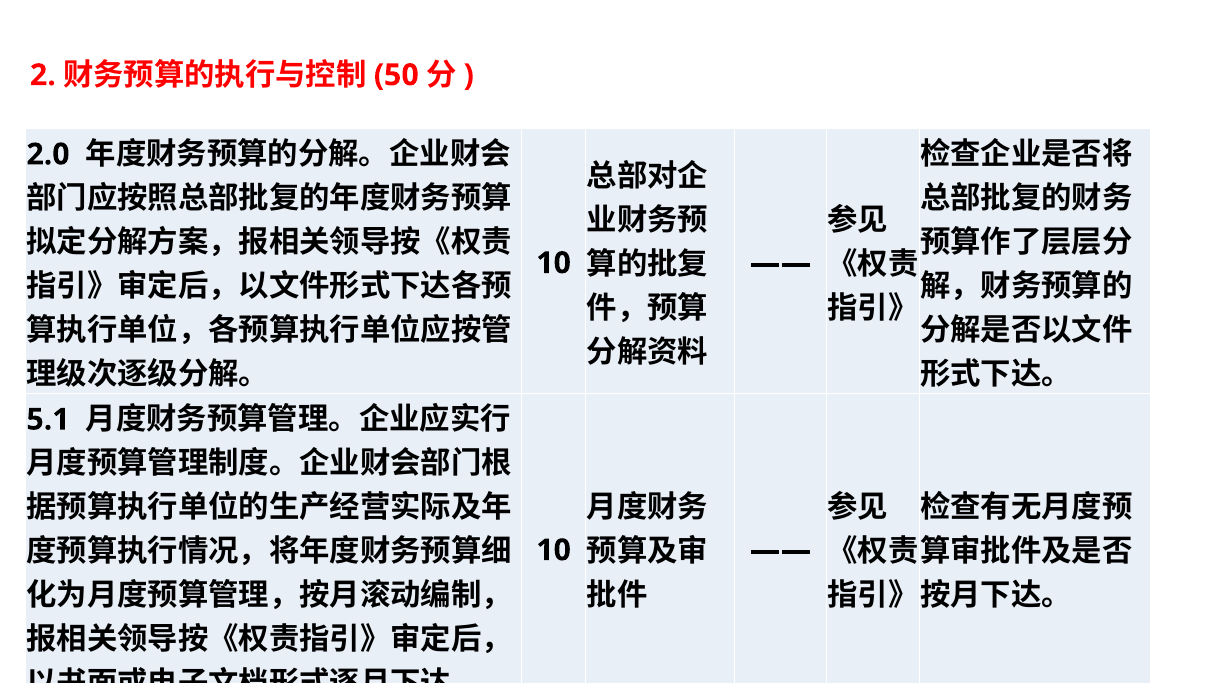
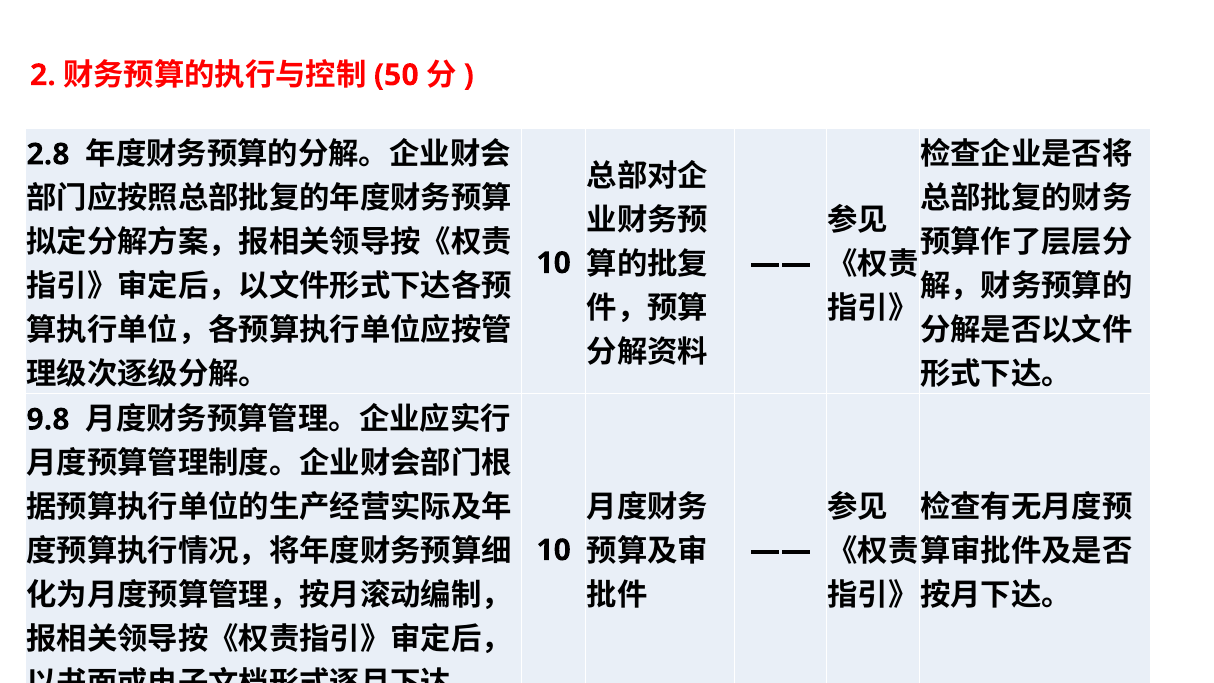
2.0: 2.0 -> 2.8 (48, 154)
5.1: 5.1 -> 9.8 (48, 419)
